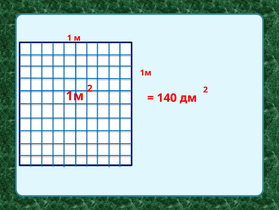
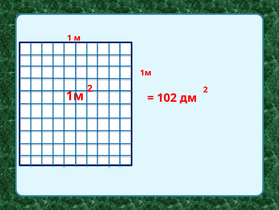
140: 140 -> 102 (167, 98)
